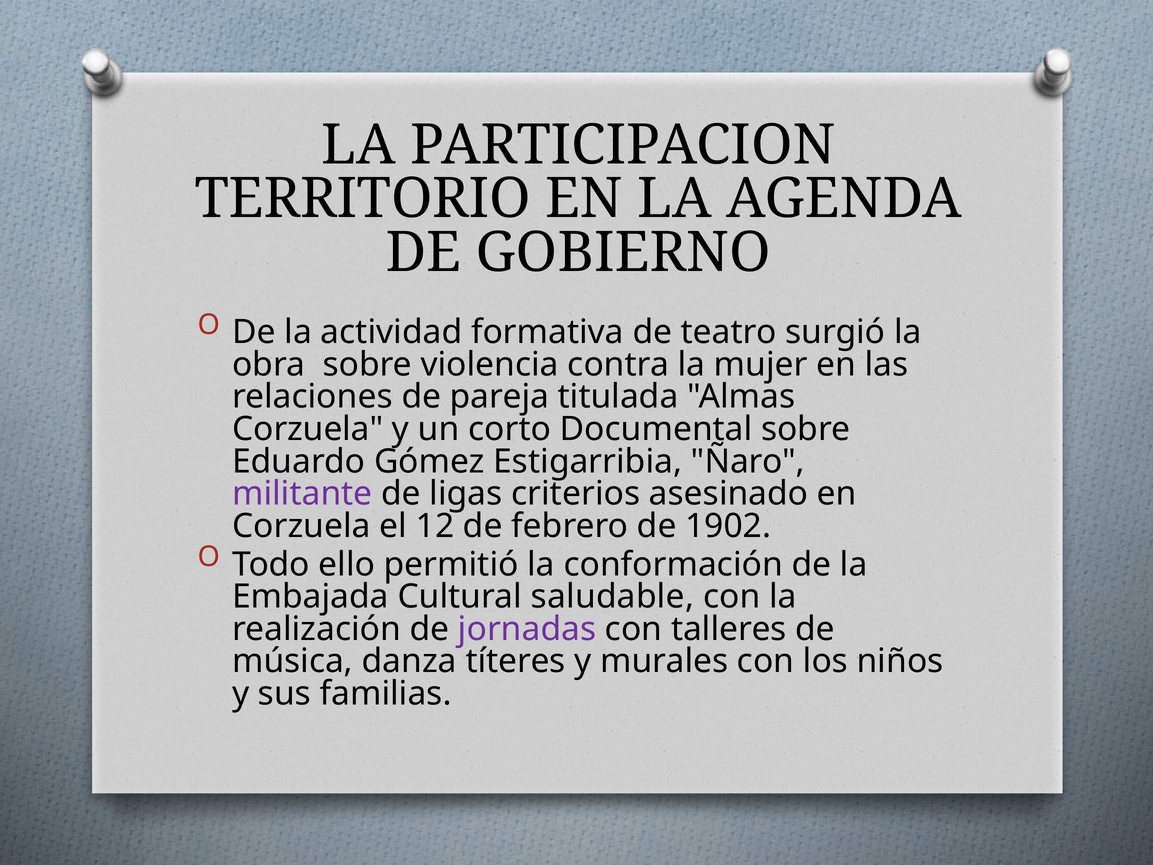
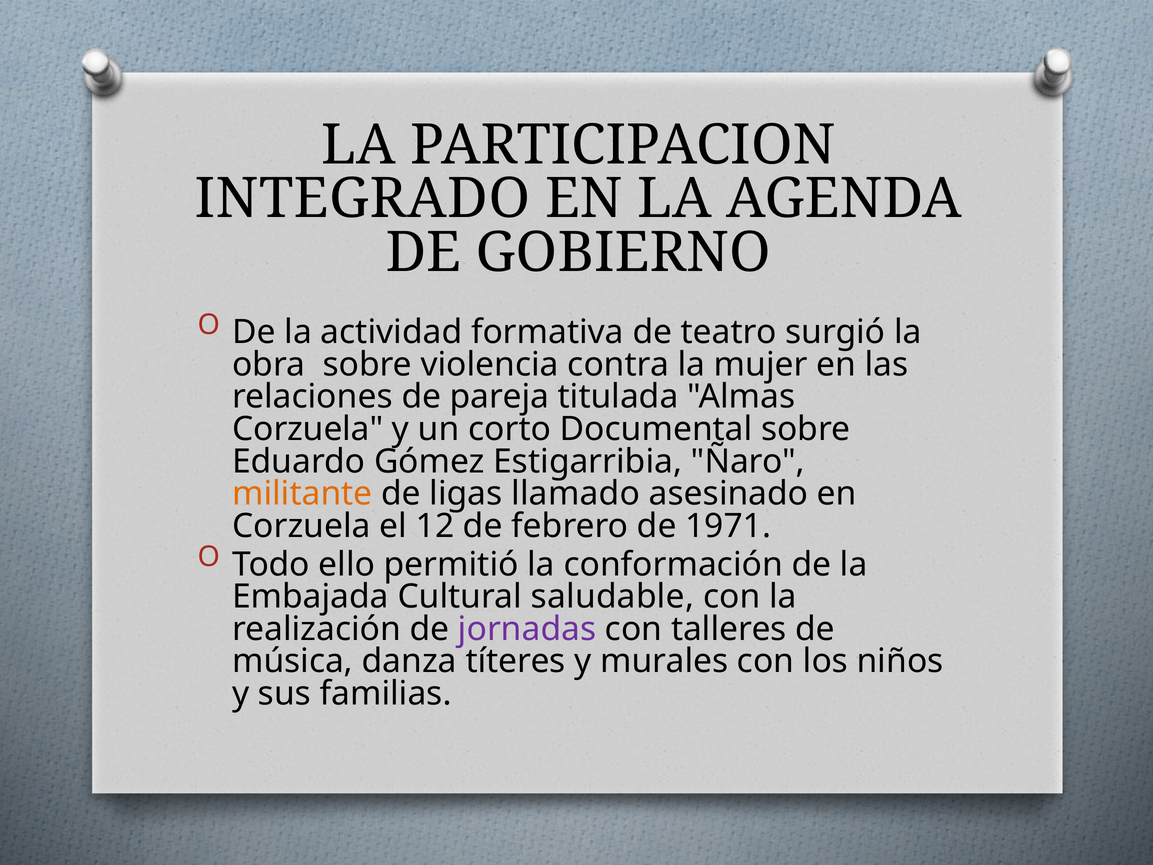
TERRITORIO: TERRITORIO -> INTEGRADO (362, 199)
militante colour: purple -> orange (302, 494)
criterios: criterios -> llamado (576, 494)
1902: 1902 -> 1971 (728, 526)
